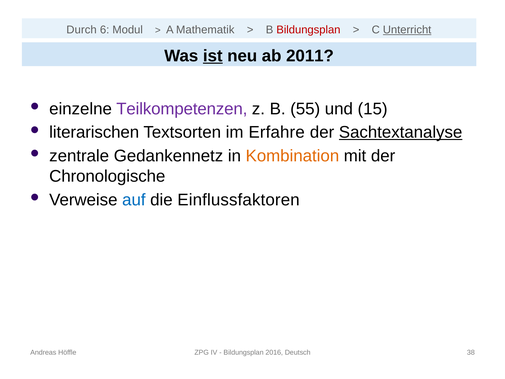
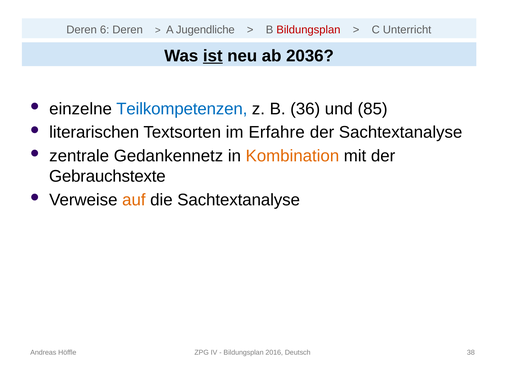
Durch: Durch -> Deren (82, 30)
6 Modul: Modul -> Deren (128, 30)
Mathematik: Mathematik -> Jugendliche (205, 30)
Unterricht underline: present -> none (407, 30)
2011: 2011 -> 2036 (310, 56)
Teilkompetenzen colour: purple -> blue (182, 109)
55: 55 -> 36 (305, 109)
15: 15 -> 85 (373, 109)
Sachtextanalyse underline: present -> none (401, 132)
Chronologische: Chronologische -> Gebrauchstexte (107, 176)
auf colour: blue -> orange (134, 200)
die Einflussfaktoren: Einflussfaktoren -> Sachtextanalyse (239, 200)
